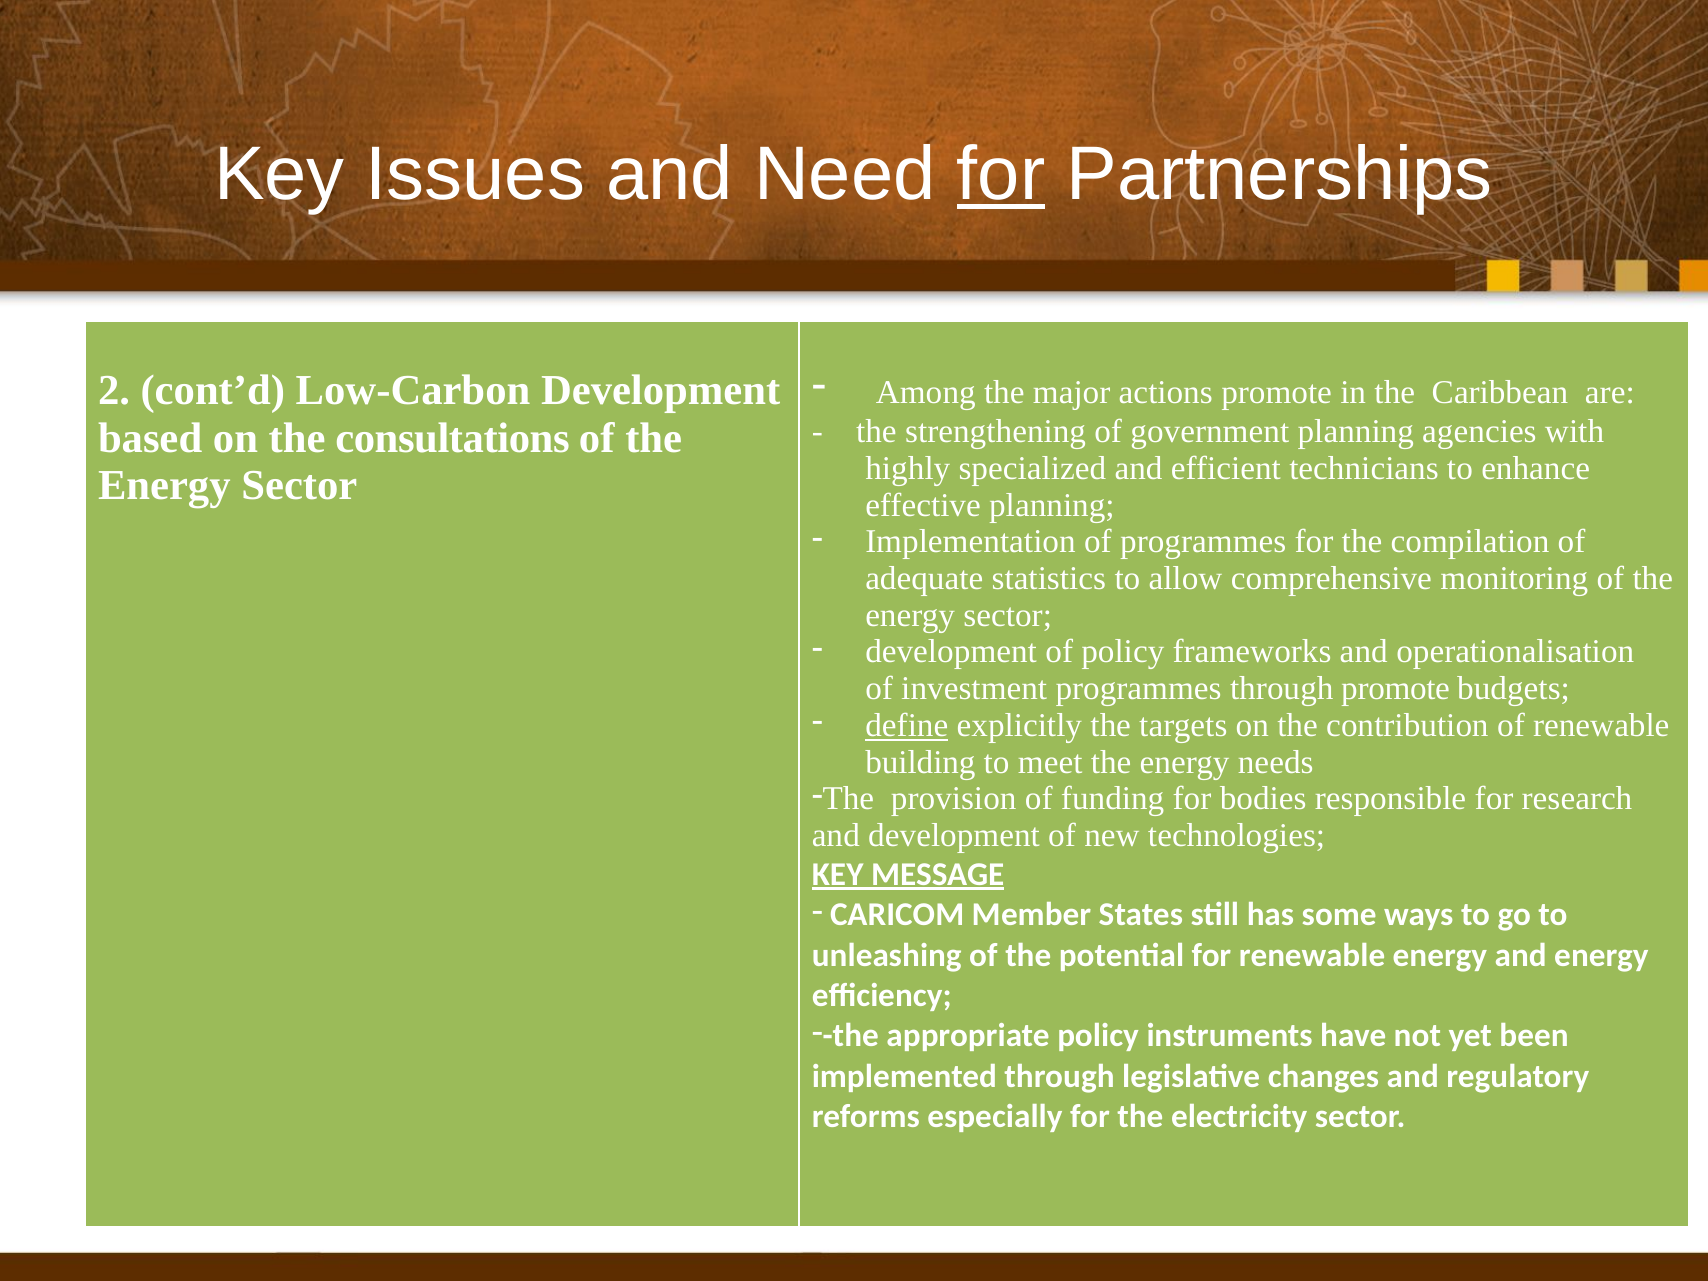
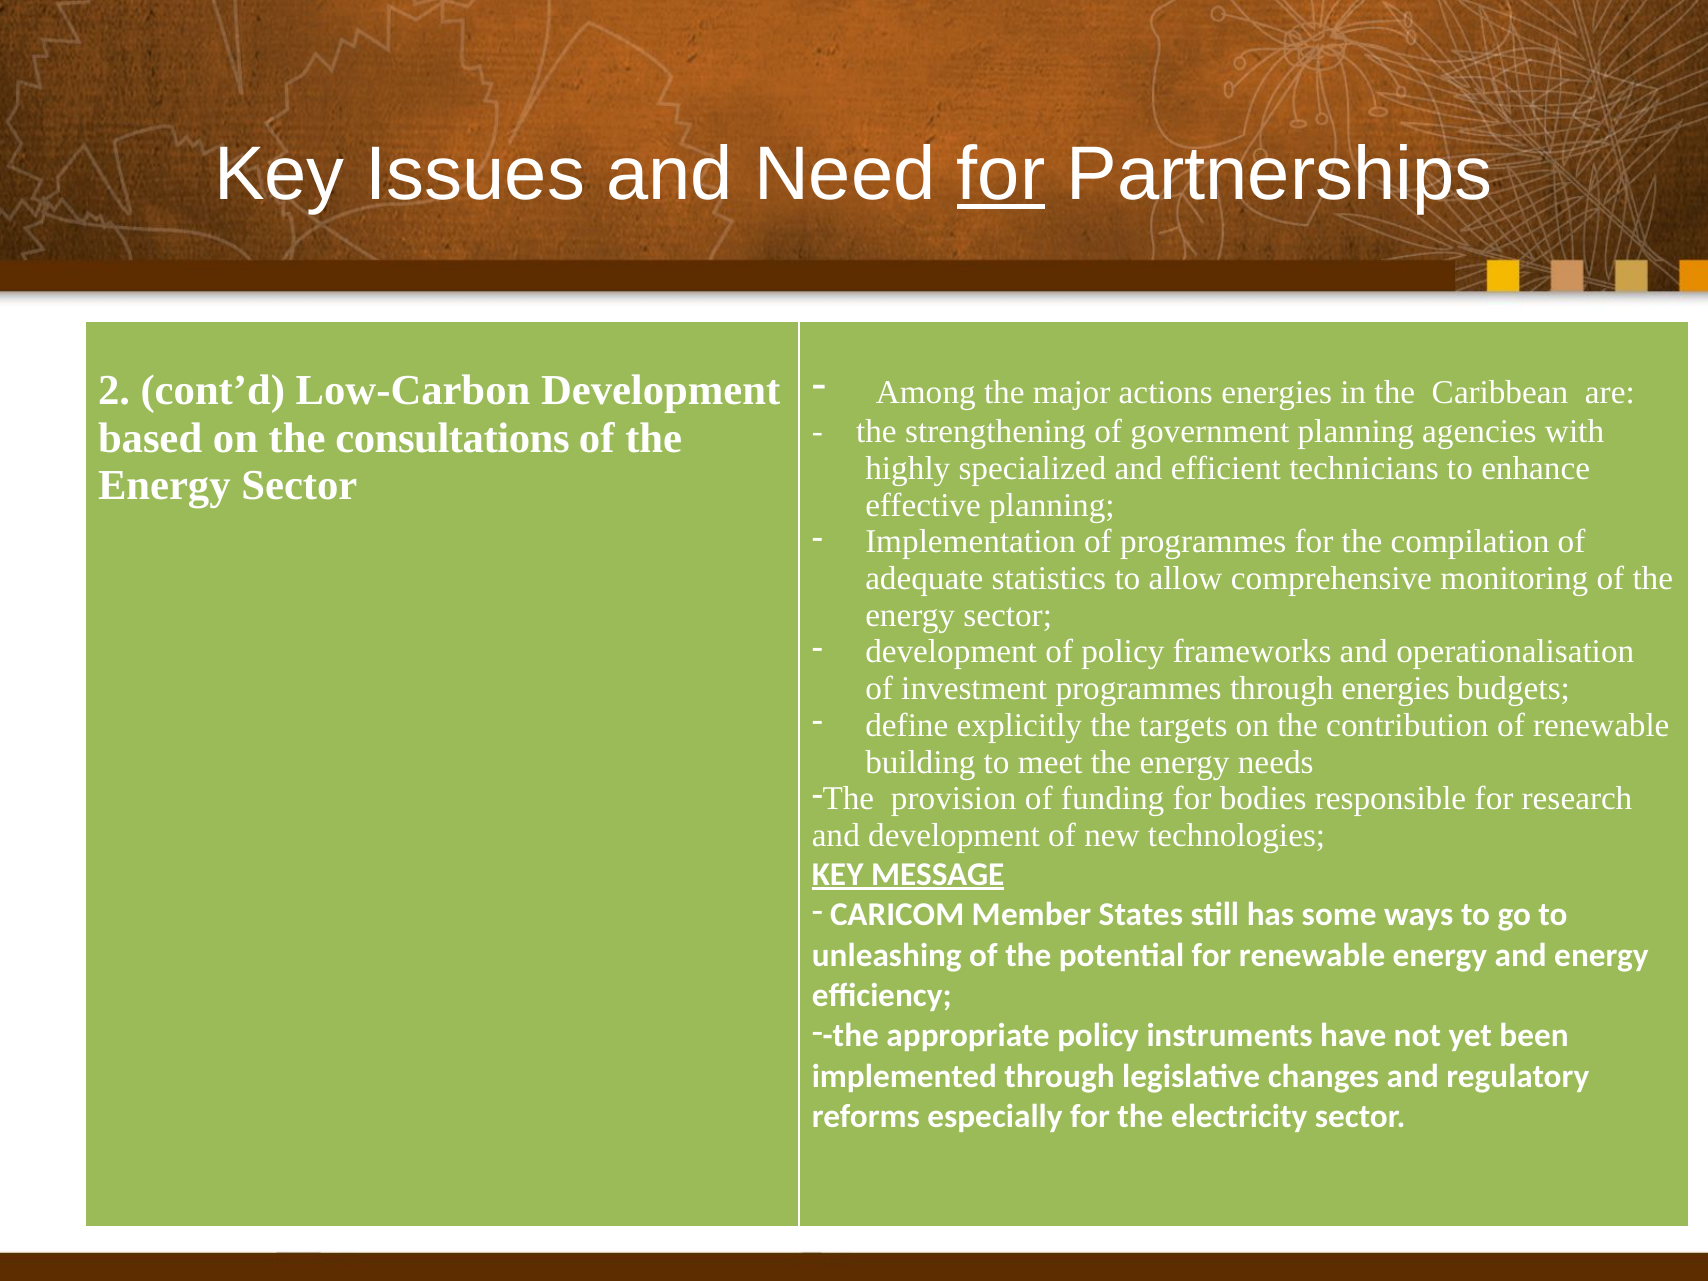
actions promote: promote -> energies (1277, 393)
through promote: promote -> energies (1396, 689)
define underline: present -> none (907, 725)
